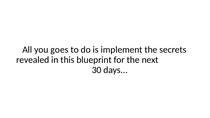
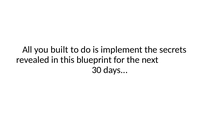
goes: goes -> built (59, 50)
